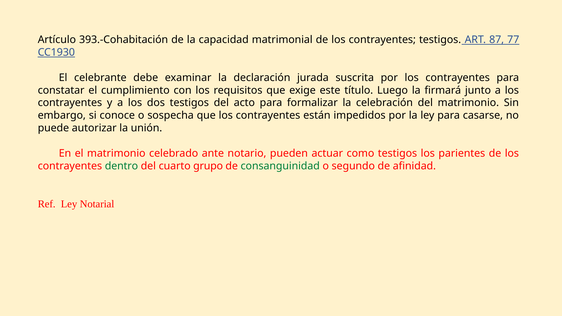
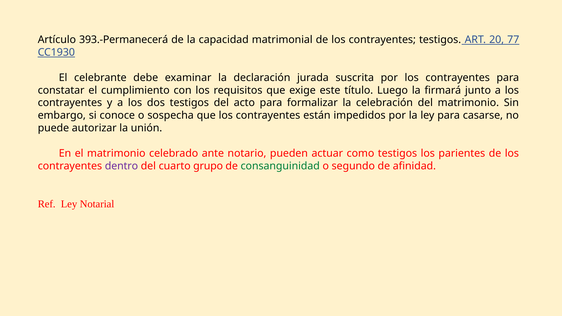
393.-Cohabitación: 393.-Cohabitación -> 393.-Permanecerá (124, 40)
87: 87 -> 20 (497, 40)
dentro colour: green -> purple (121, 166)
